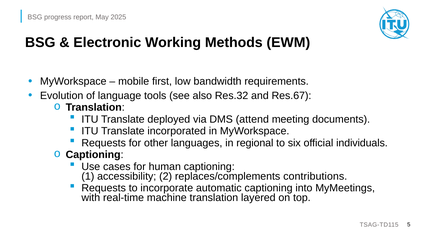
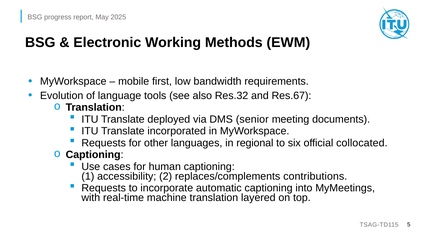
attend: attend -> senior (252, 119)
individuals: individuals -> collocated (362, 143)
